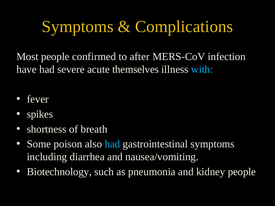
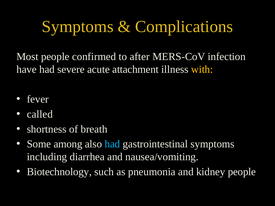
themselves: themselves -> attachment (136, 69)
with colour: light blue -> yellow (202, 69)
spikes: spikes -> called (40, 114)
poison: poison -> among (68, 144)
